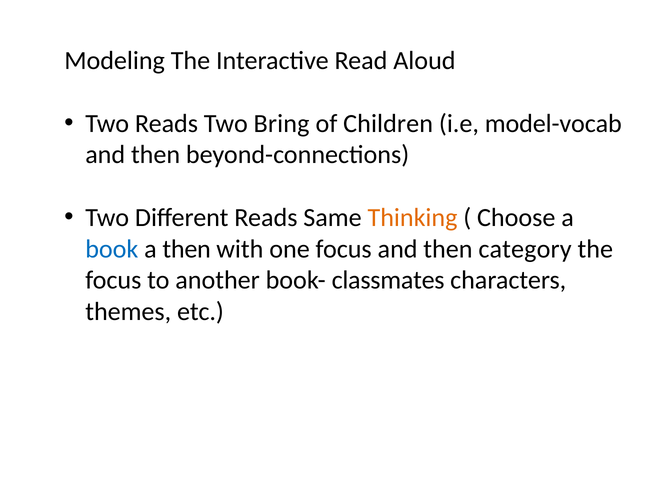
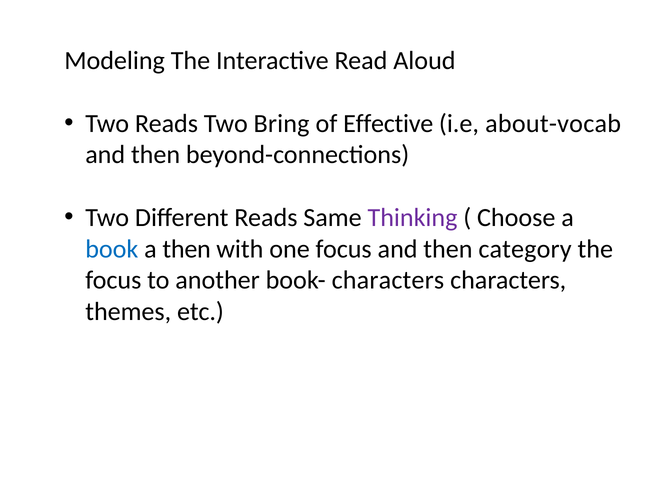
Children: Children -> Effective (388, 123)
model-vocab: model-vocab -> about-vocab (553, 123)
Thinking colour: orange -> purple (413, 218)
book- classmates: classmates -> characters (388, 280)
